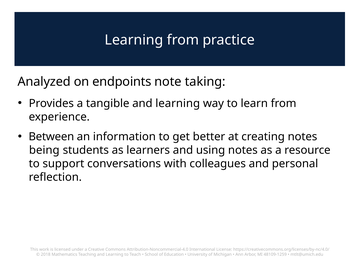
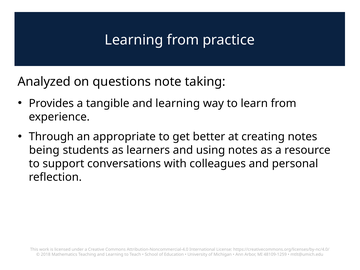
endpoints: endpoints -> questions (122, 82)
Between: Between -> Through (51, 137)
information: information -> appropriate (124, 137)
